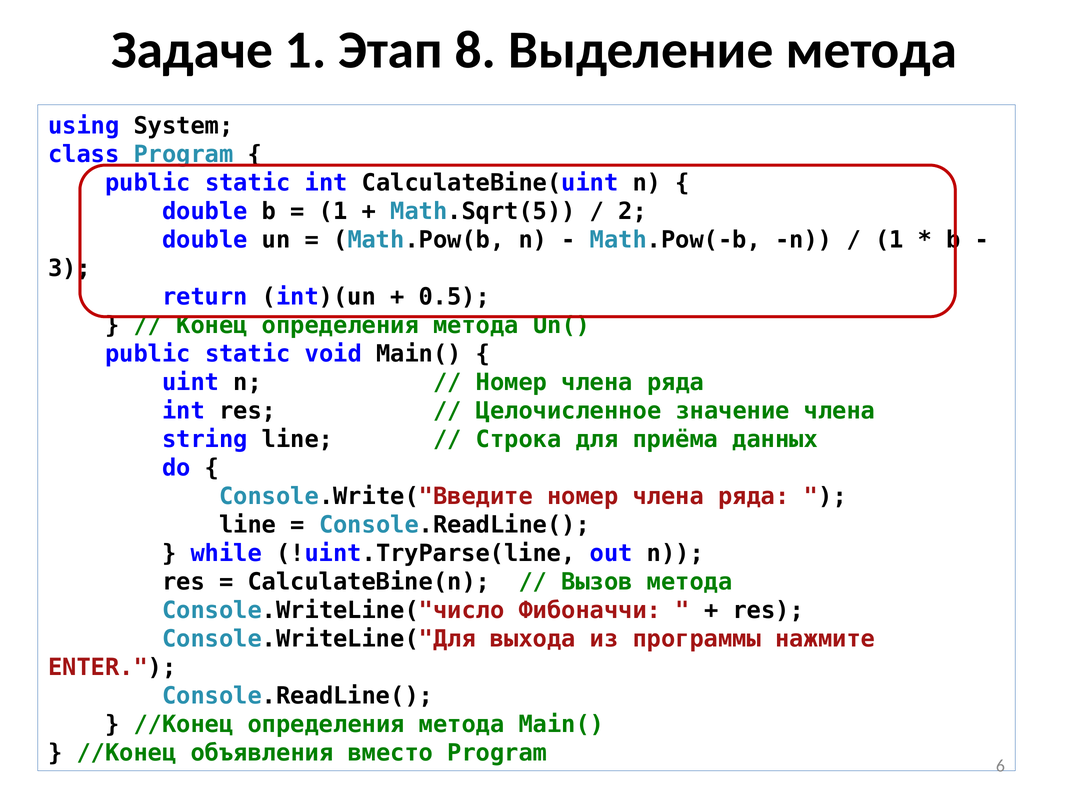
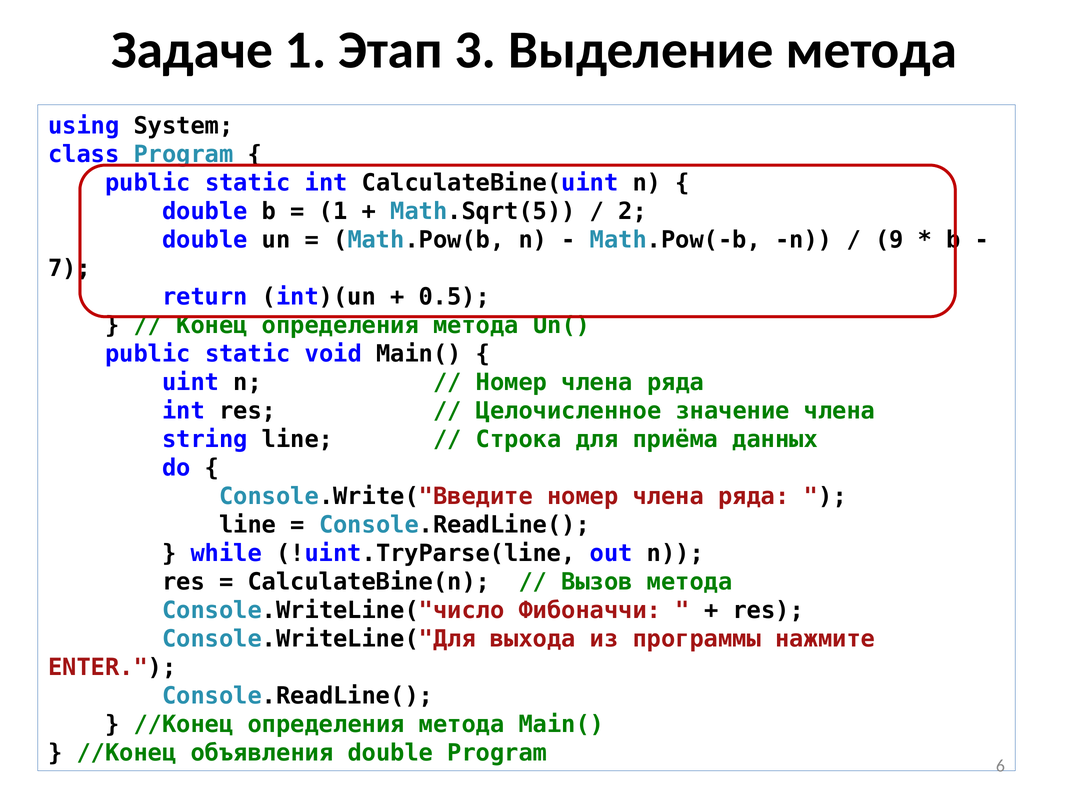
8: 8 -> 3 (476, 50)
1: 1 -> 9 (889, 240)
3: 3 -> 7 (70, 268)
объявления вместо: вместо -> double (390, 753)
